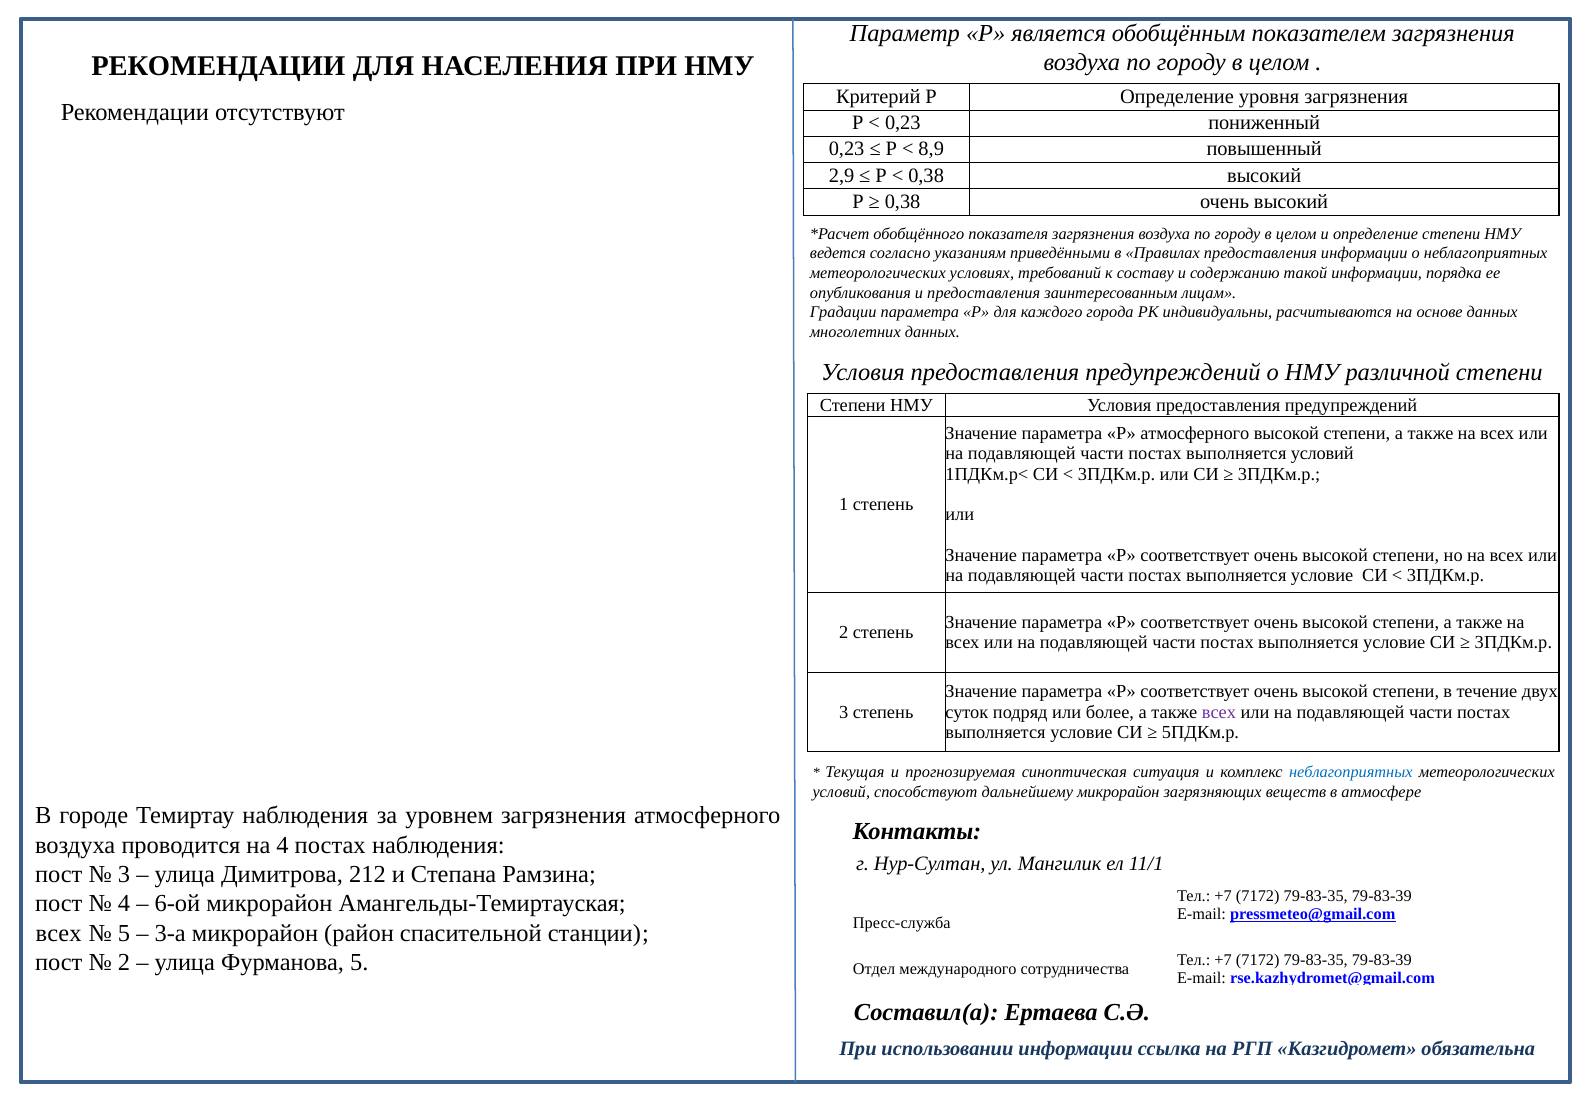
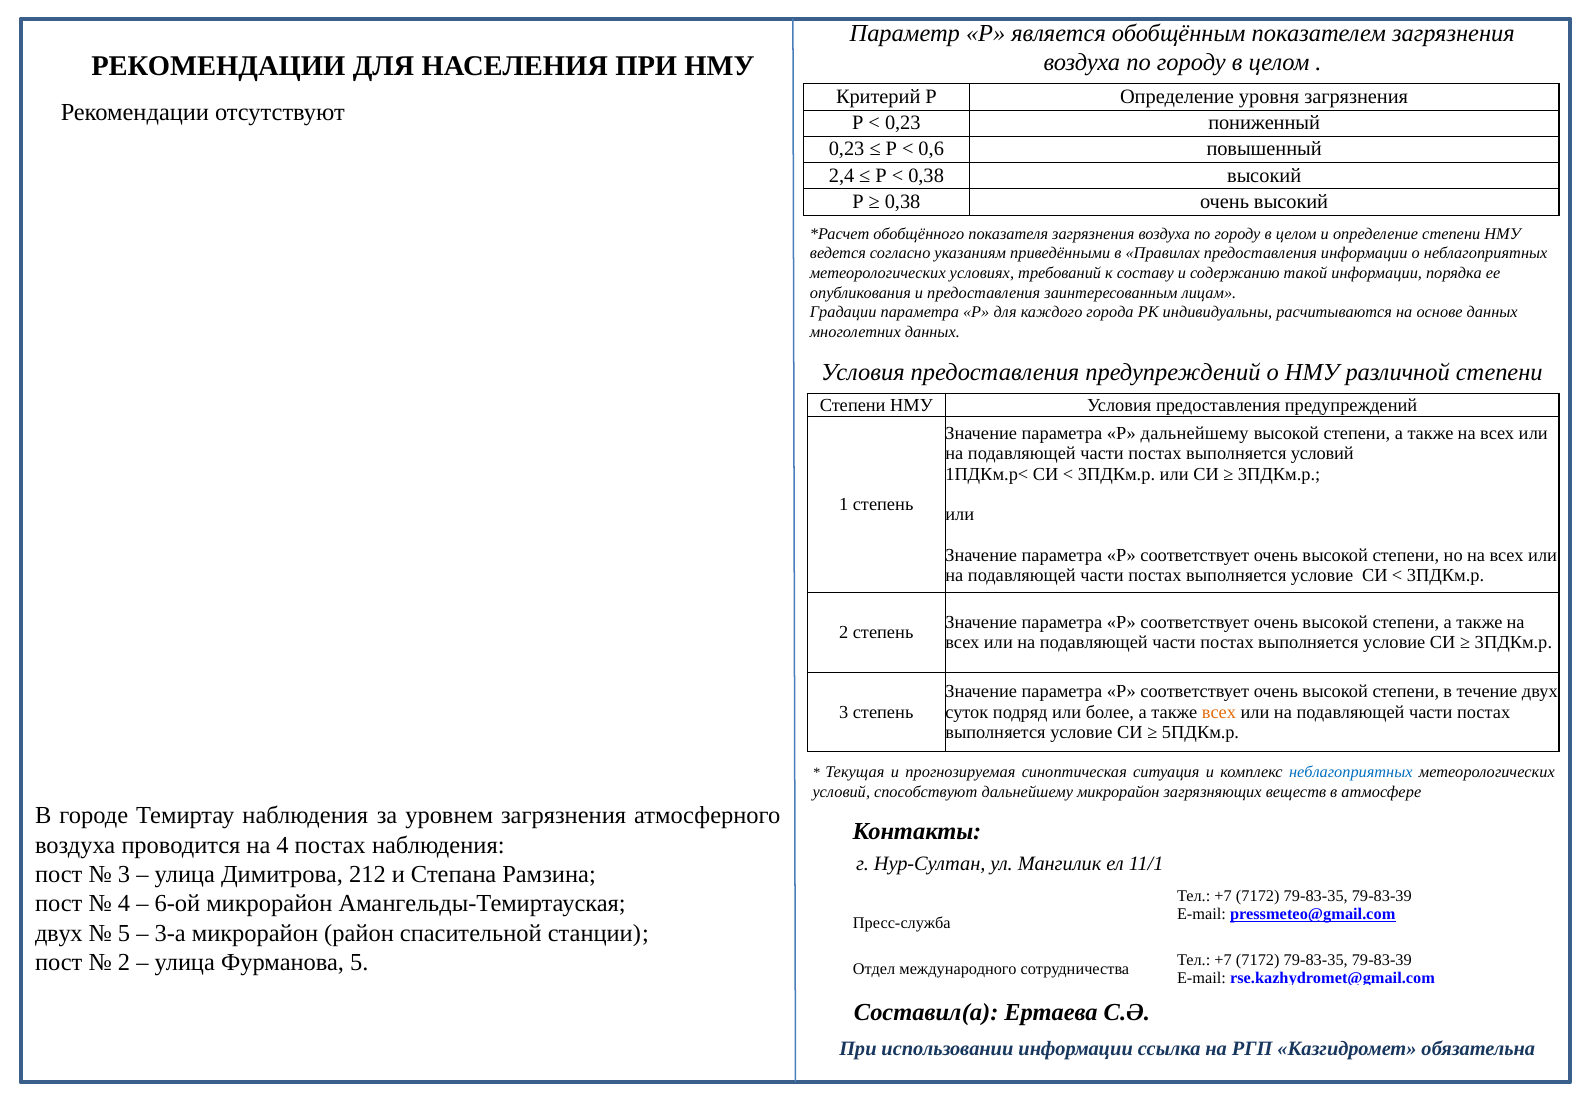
8,9: 8,9 -> 0,6 (931, 149)
2,9: 2,9 -> 2,4 (842, 176)
Р атмосферного: атмосферного -> дальнейшему (1195, 433)
всех colour: purple -> orange (1219, 712)
всех: всех -> двух (59, 933)
